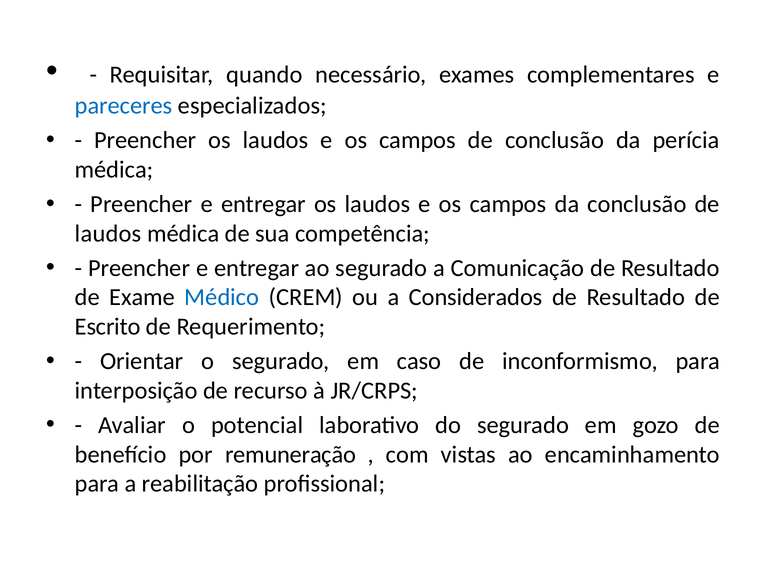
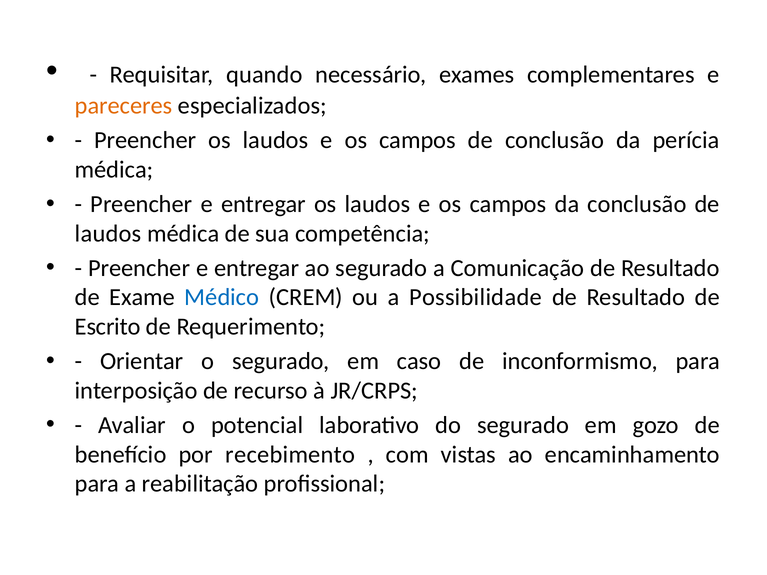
pareceres colour: blue -> orange (124, 106)
Considerados: Considerados -> Possibilidade (476, 298)
remuneração: remuneração -> recebimento (290, 455)
